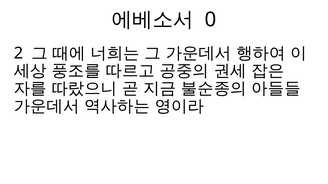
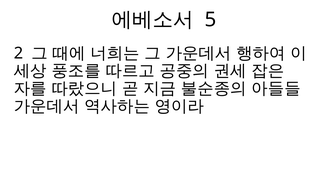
0: 0 -> 5 (211, 20)
